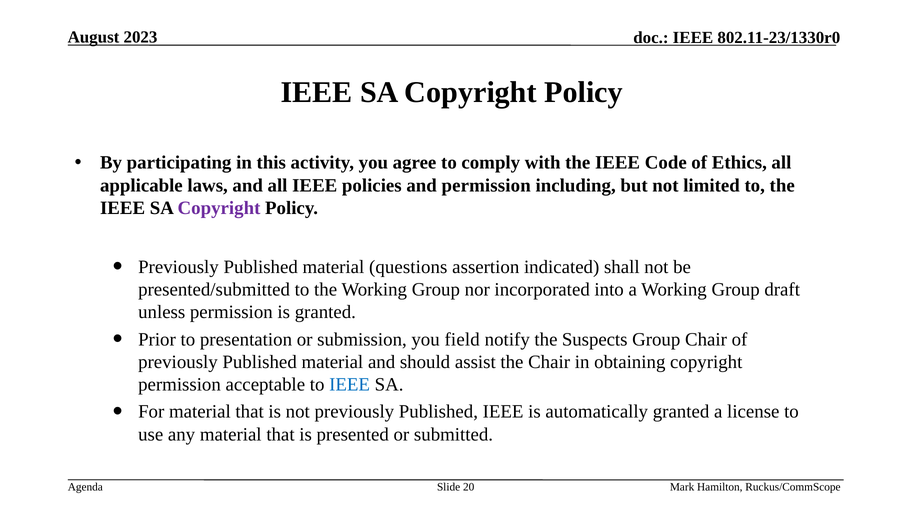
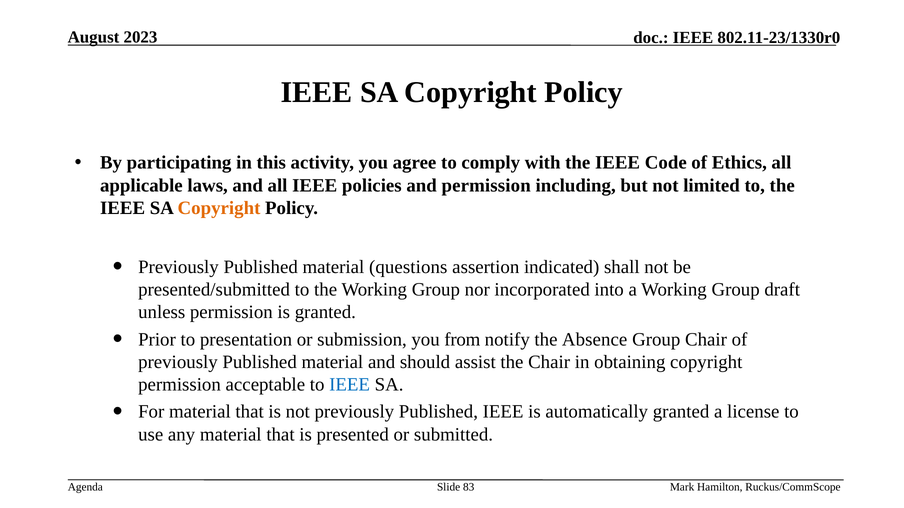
Copyright colour: purple -> orange (219, 208)
field: field -> from (462, 340)
Suspects: Suspects -> Absence (595, 340)
20: 20 -> 83 (469, 488)
